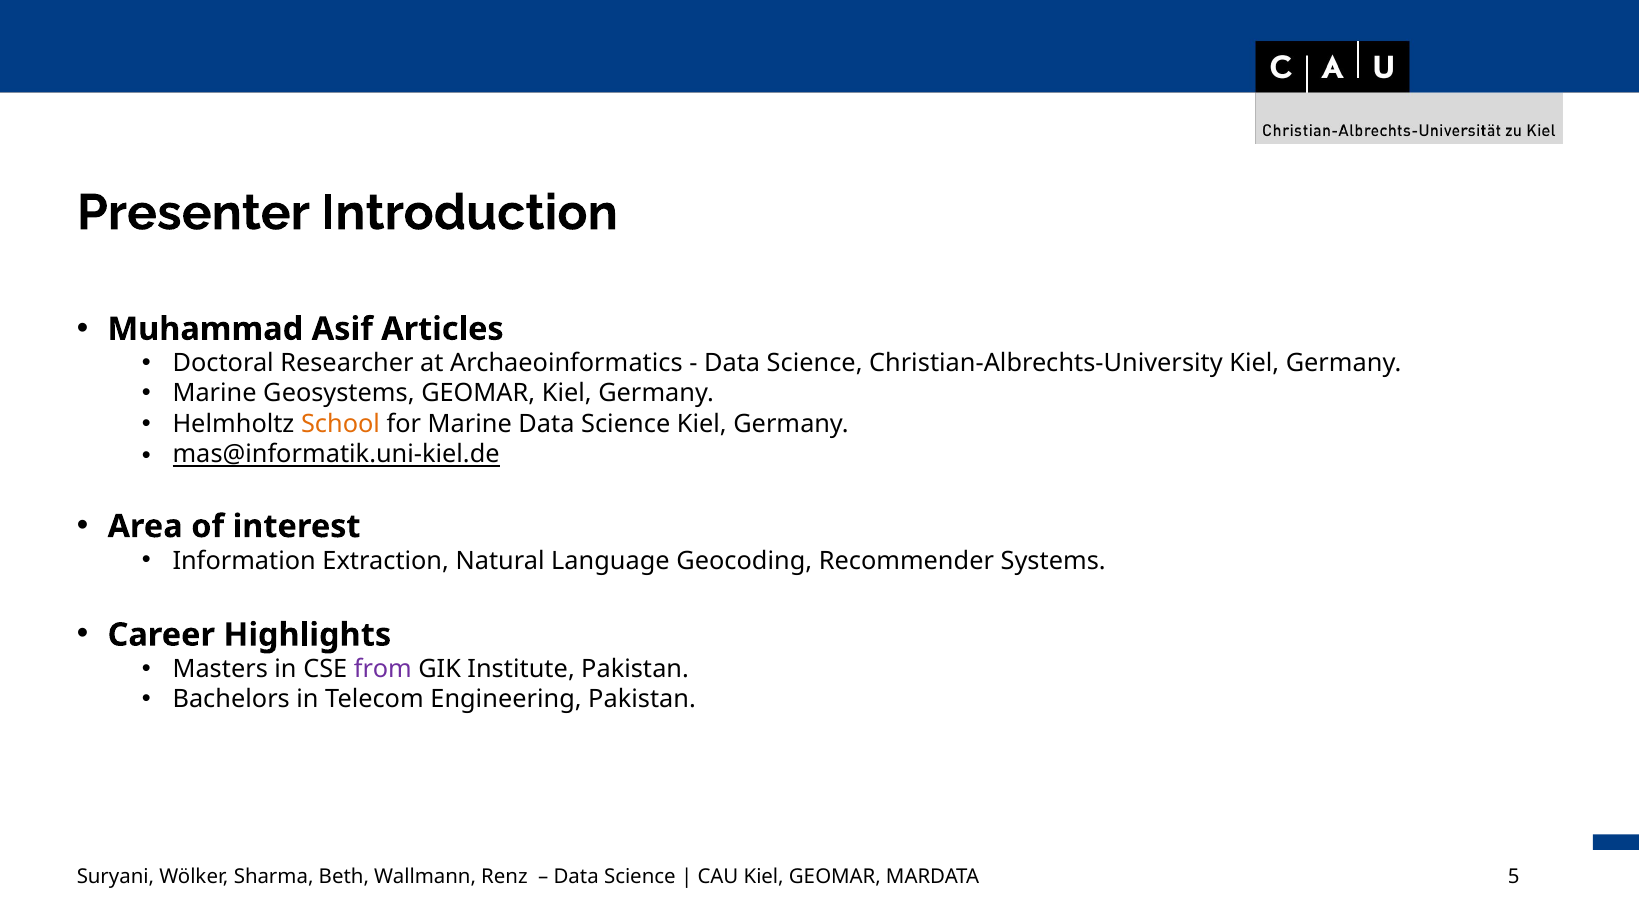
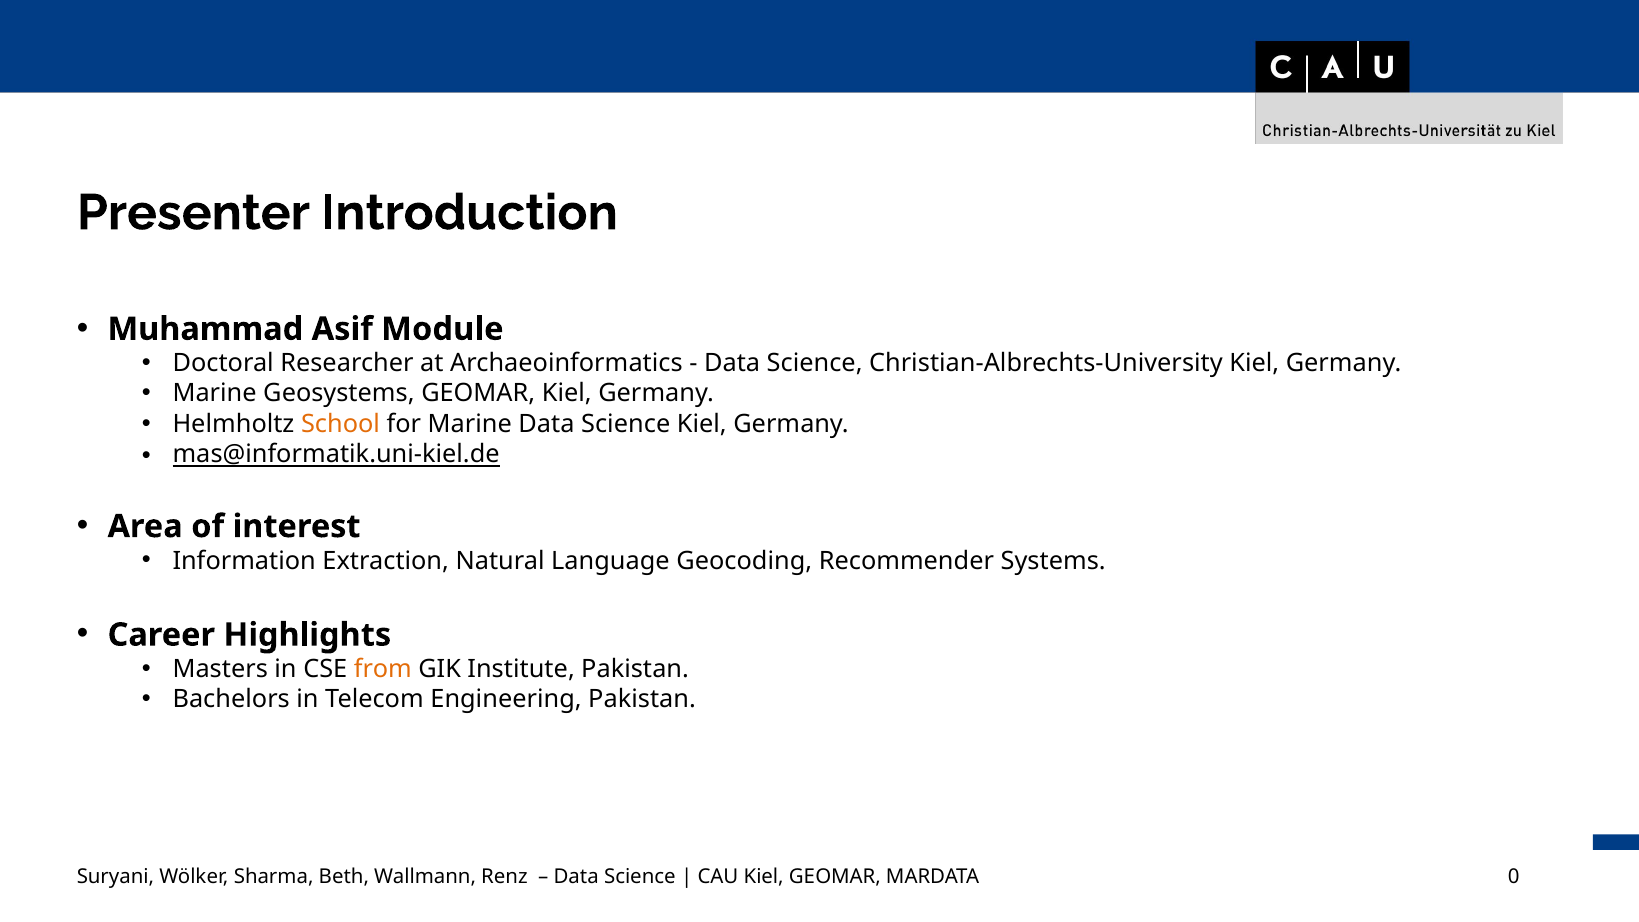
Articles: Articles -> Module (442, 329)
from colour: purple -> orange (383, 669)
5: 5 -> 0 (1514, 877)
